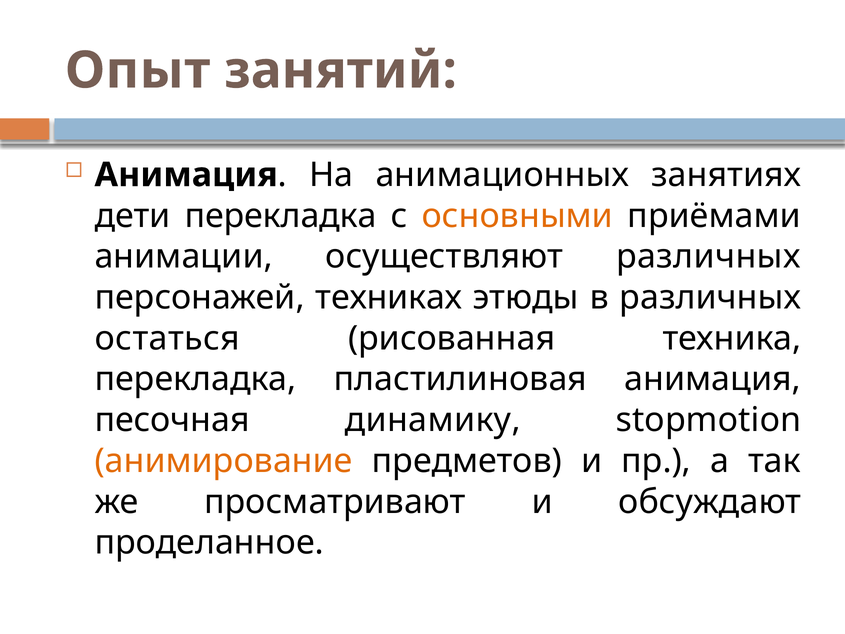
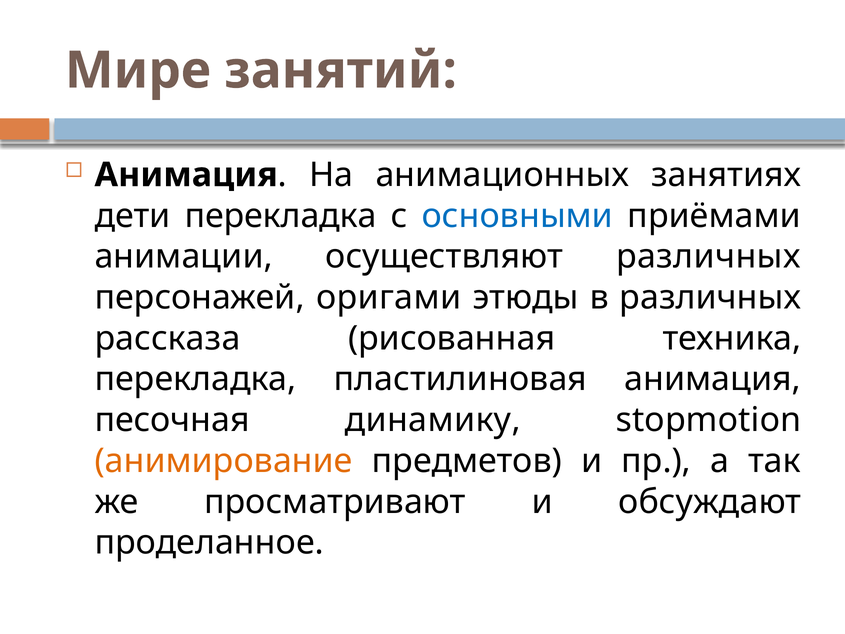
Опыт: Опыт -> Мире (138, 70)
основными colour: orange -> blue (517, 216)
техниках: техниках -> оригами (389, 297)
остаться: остаться -> рассказа (168, 338)
